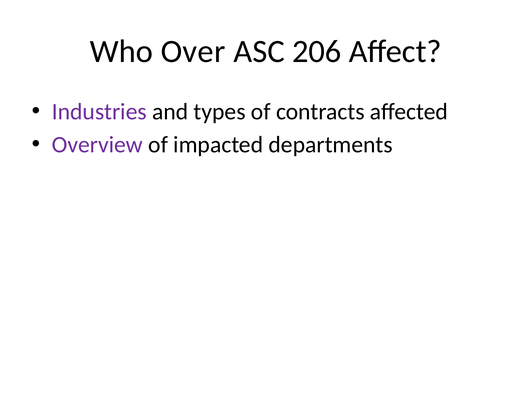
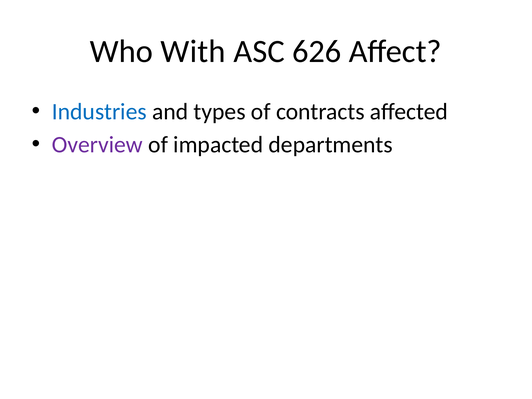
Over: Over -> With (193, 51)
206: 206 -> 626 (317, 51)
Industries colour: purple -> blue (99, 112)
